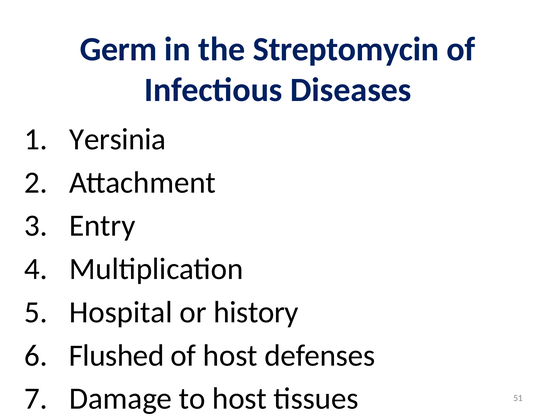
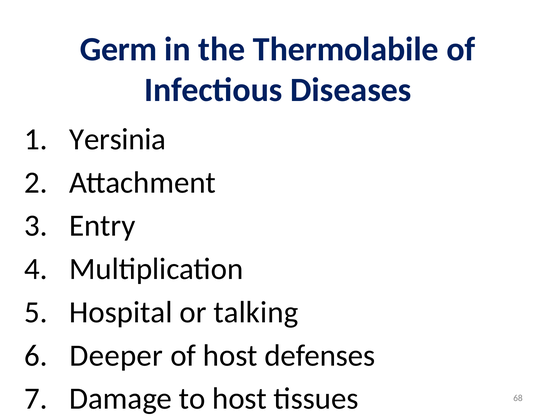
Streptomycin: Streptomycin -> Thermolabile (346, 49)
history: history -> talking (256, 312)
Flushed: Flushed -> Deeper (116, 355)
51: 51 -> 68 (518, 398)
